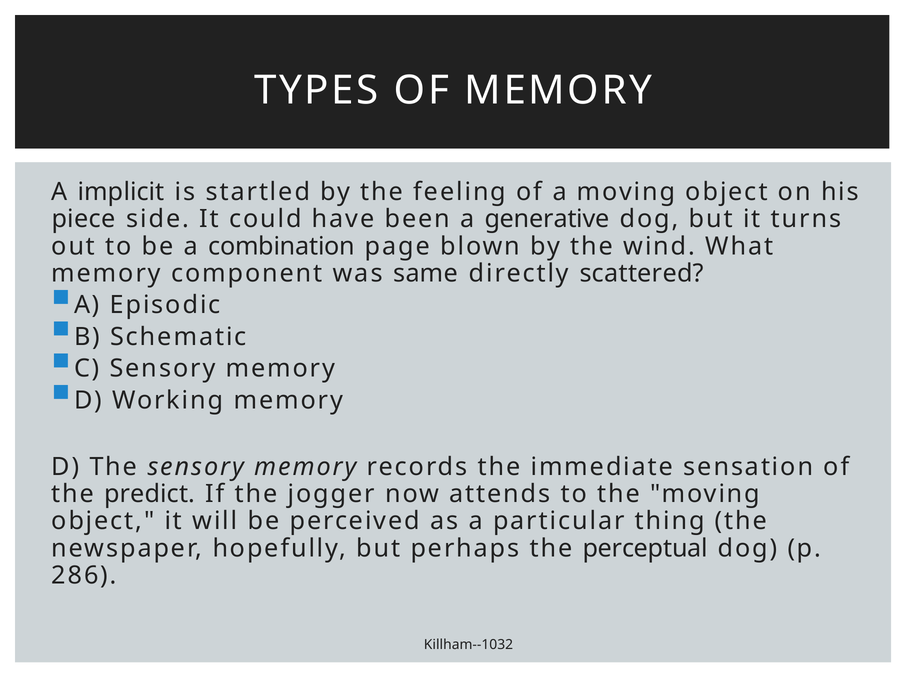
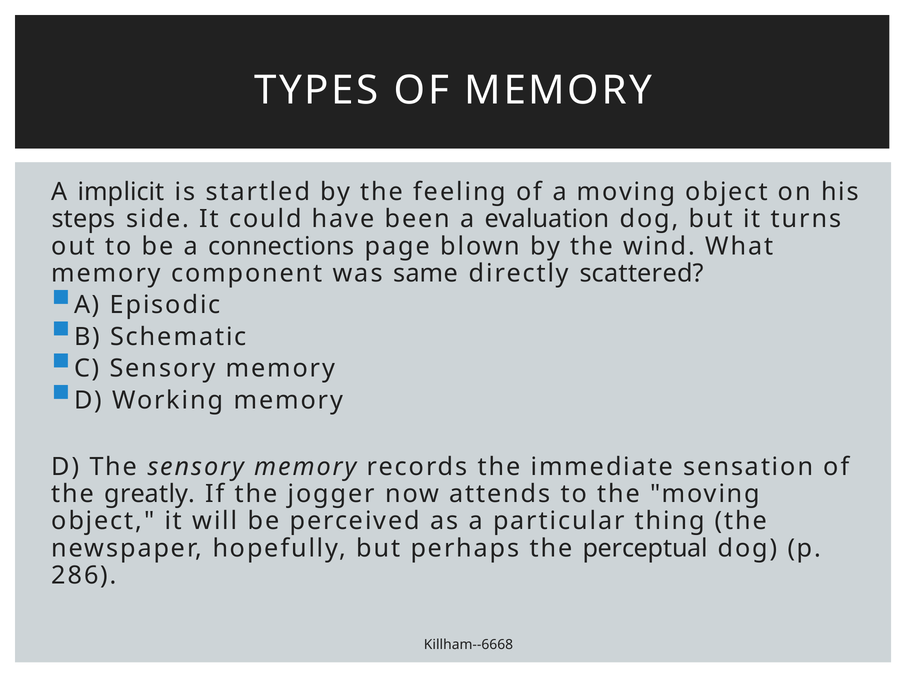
piece: piece -> steps (84, 219)
generative: generative -> evaluation (547, 219)
combination: combination -> connections (281, 246)
predict: predict -> greatly (150, 494)
Killham--1032: Killham--1032 -> Killham--6668 (469, 645)
